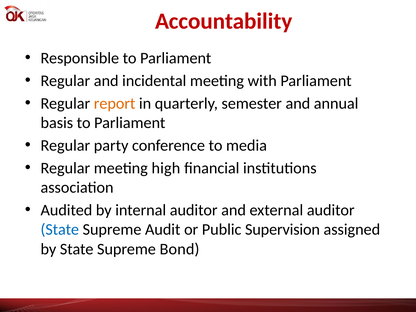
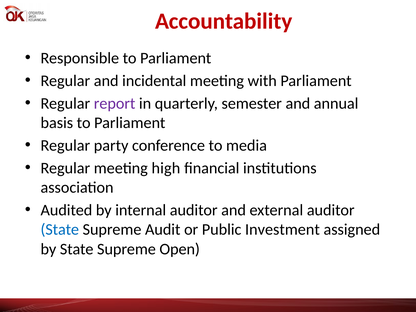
report colour: orange -> purple (115, 103)
Supervision: Supervision -> Investment (282, 230)
Bond: Bond -> Open (180, 249)
